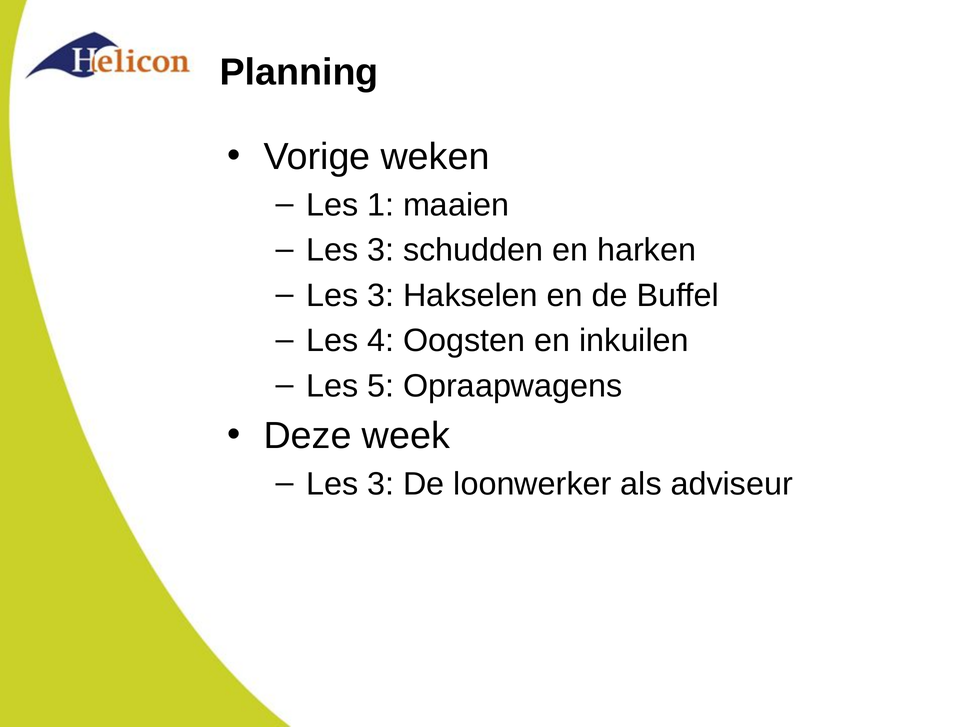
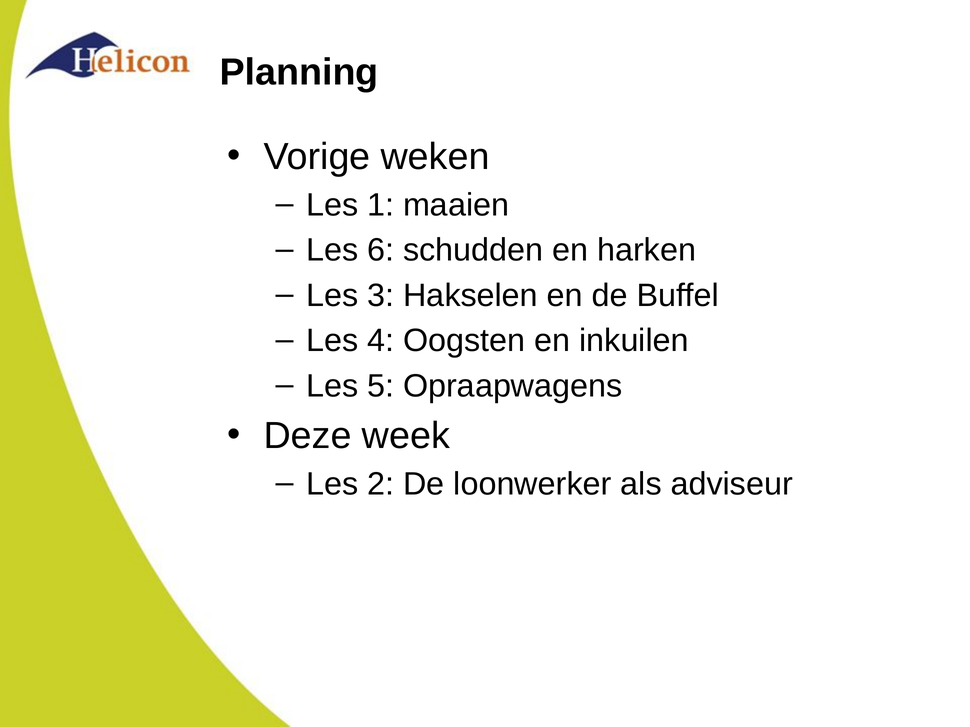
3: 3 -> 6 (381, 250)
3: 3 -> 2 (381, 484)
